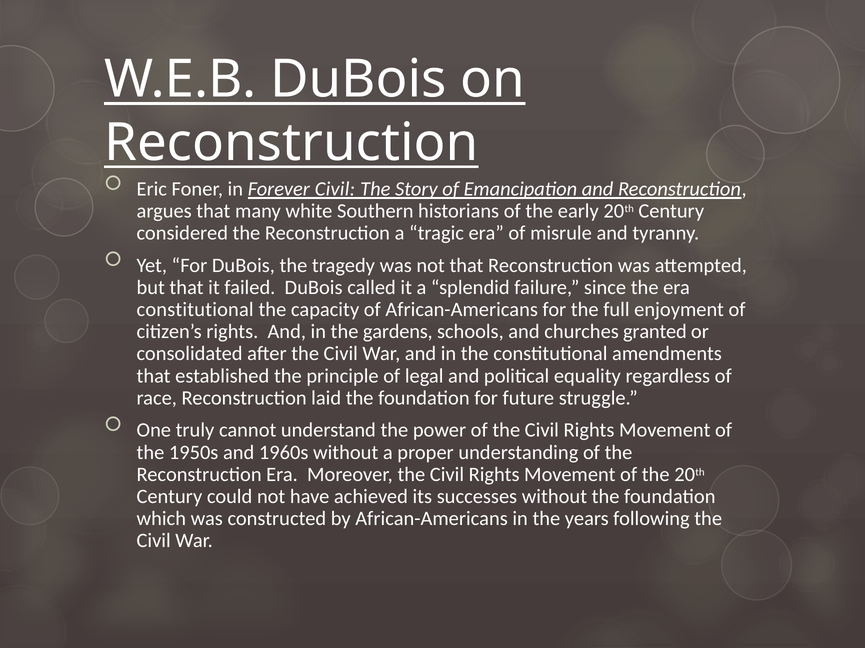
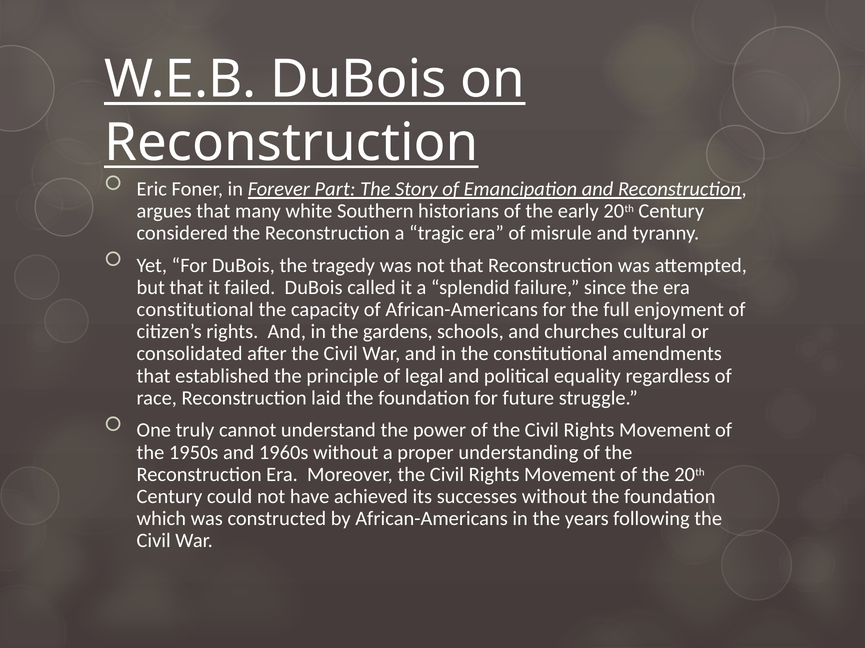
Forever Civil: Civil -> Part (335, 189)
granted: granted -> cultural (655, 332)
